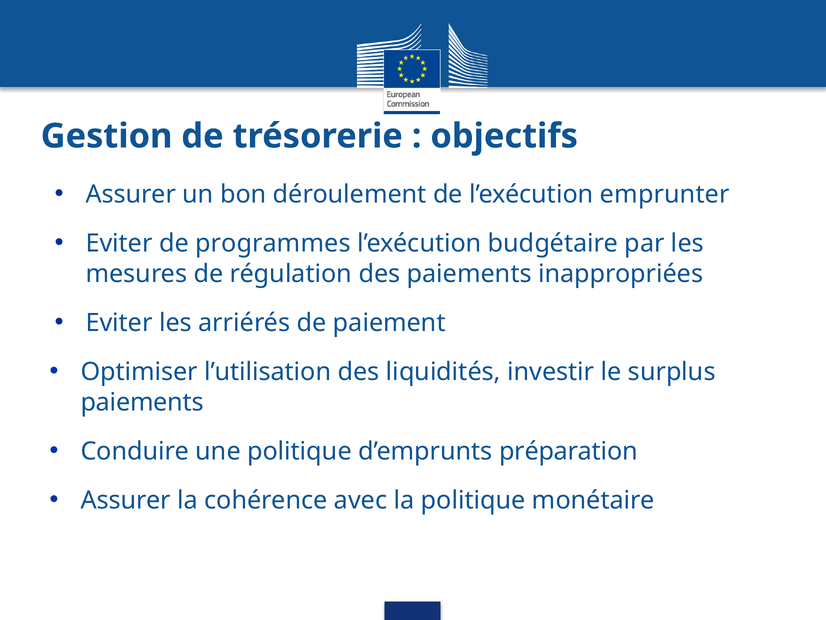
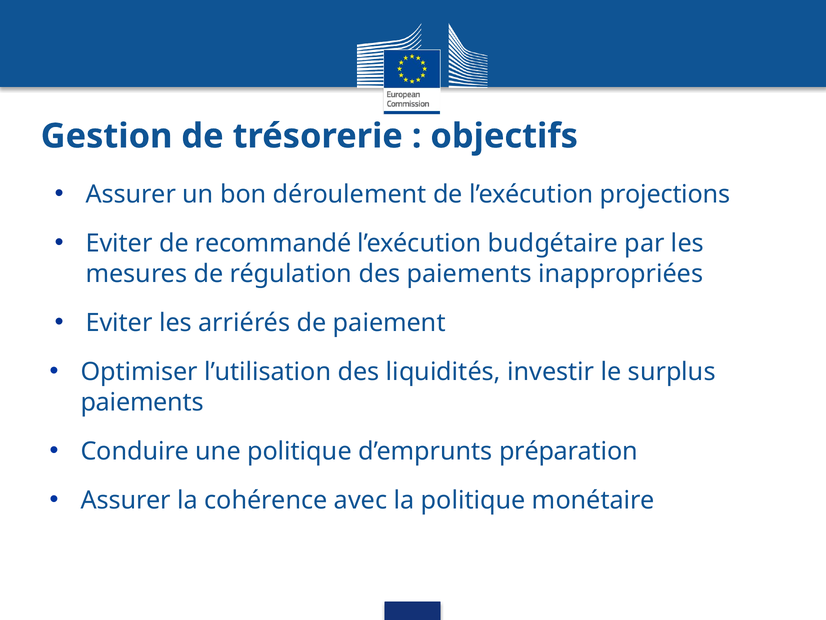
emprunter: emprunter -> projections (665, 194)
programmes: programmes -> recommandé (273, 243)
